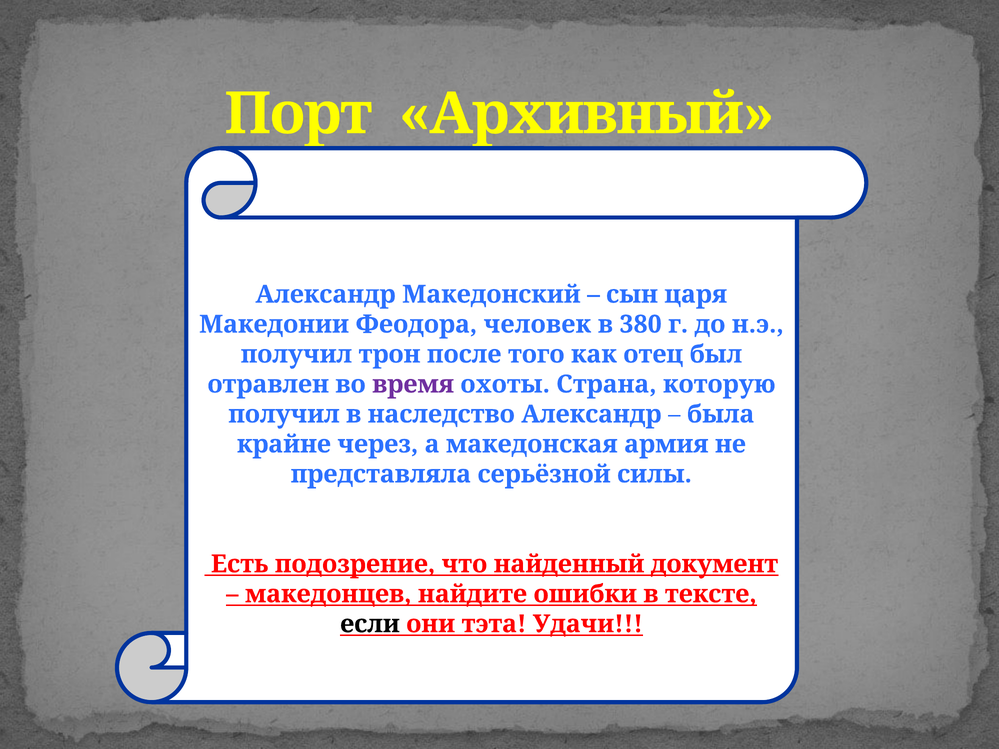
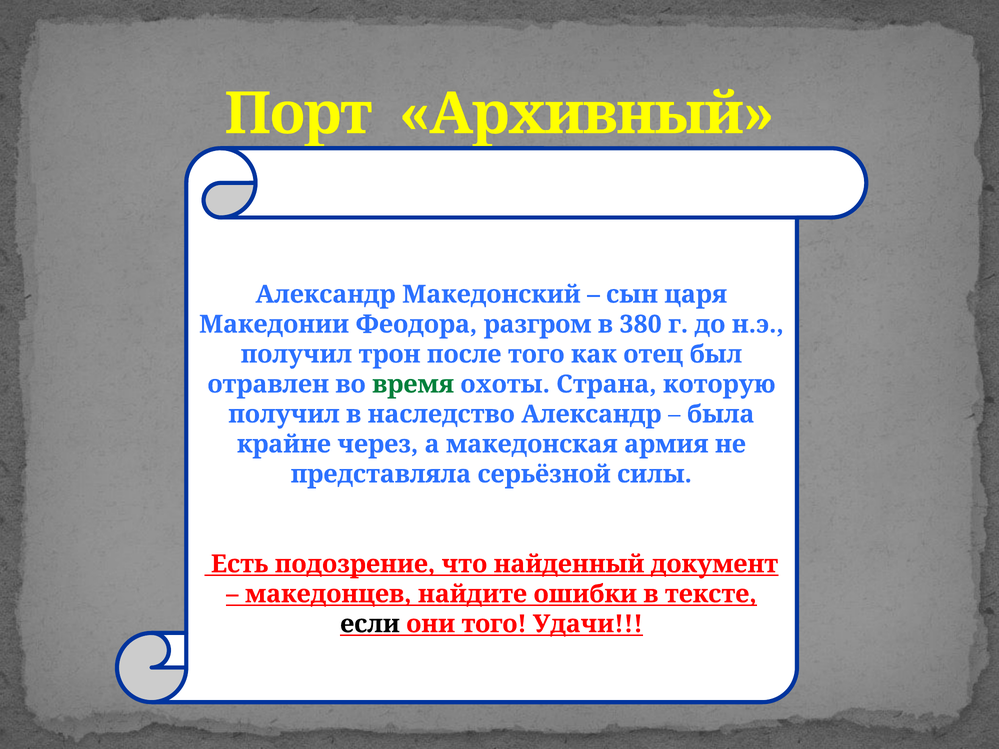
человек: человек -> разгром (538, 324)
время colour: purple -> green (413, 384)
они тэта: тэта -> того (494, 624)
